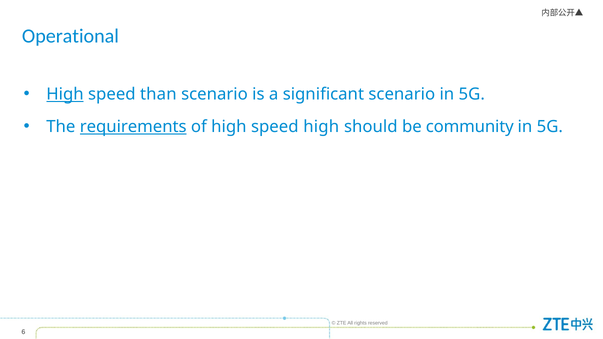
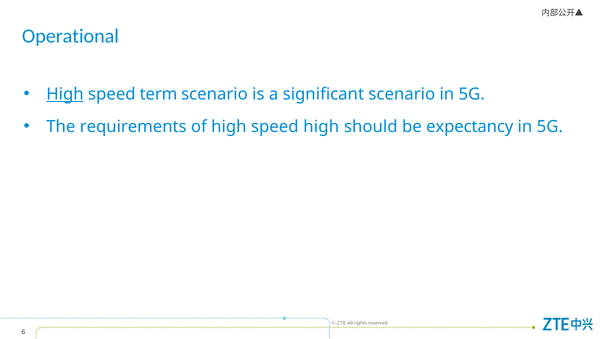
than: than -> term (159, 94)
requirements underline: present -> none (133, 127)
community: community -> expectancy (470, 127)
